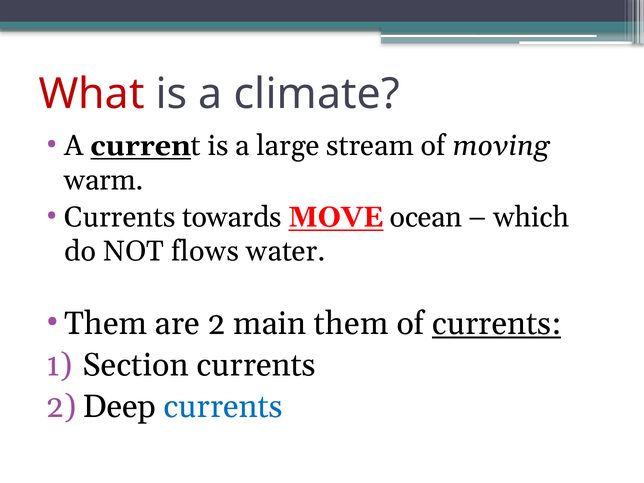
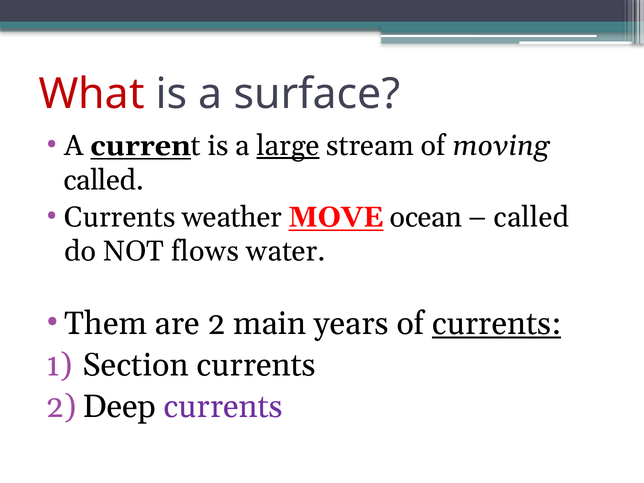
climate: climate -> surface (317, 94)
large underline: none -> present (288, 146)
warm: warm -> called (104, 180)
towards: towards -> weather (232, 217)
which: which -> called (531, 217)
main them: them -> years (351, 324)
currents colour: blue -> purple (223, 406)
